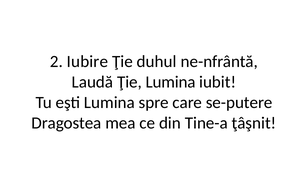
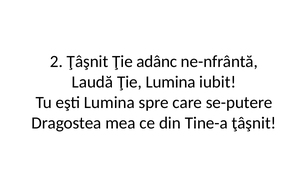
2 Iubire: Iubire -> Ţâşnit (88, 62)
duhul: duhul -> adânc (157, 62)
